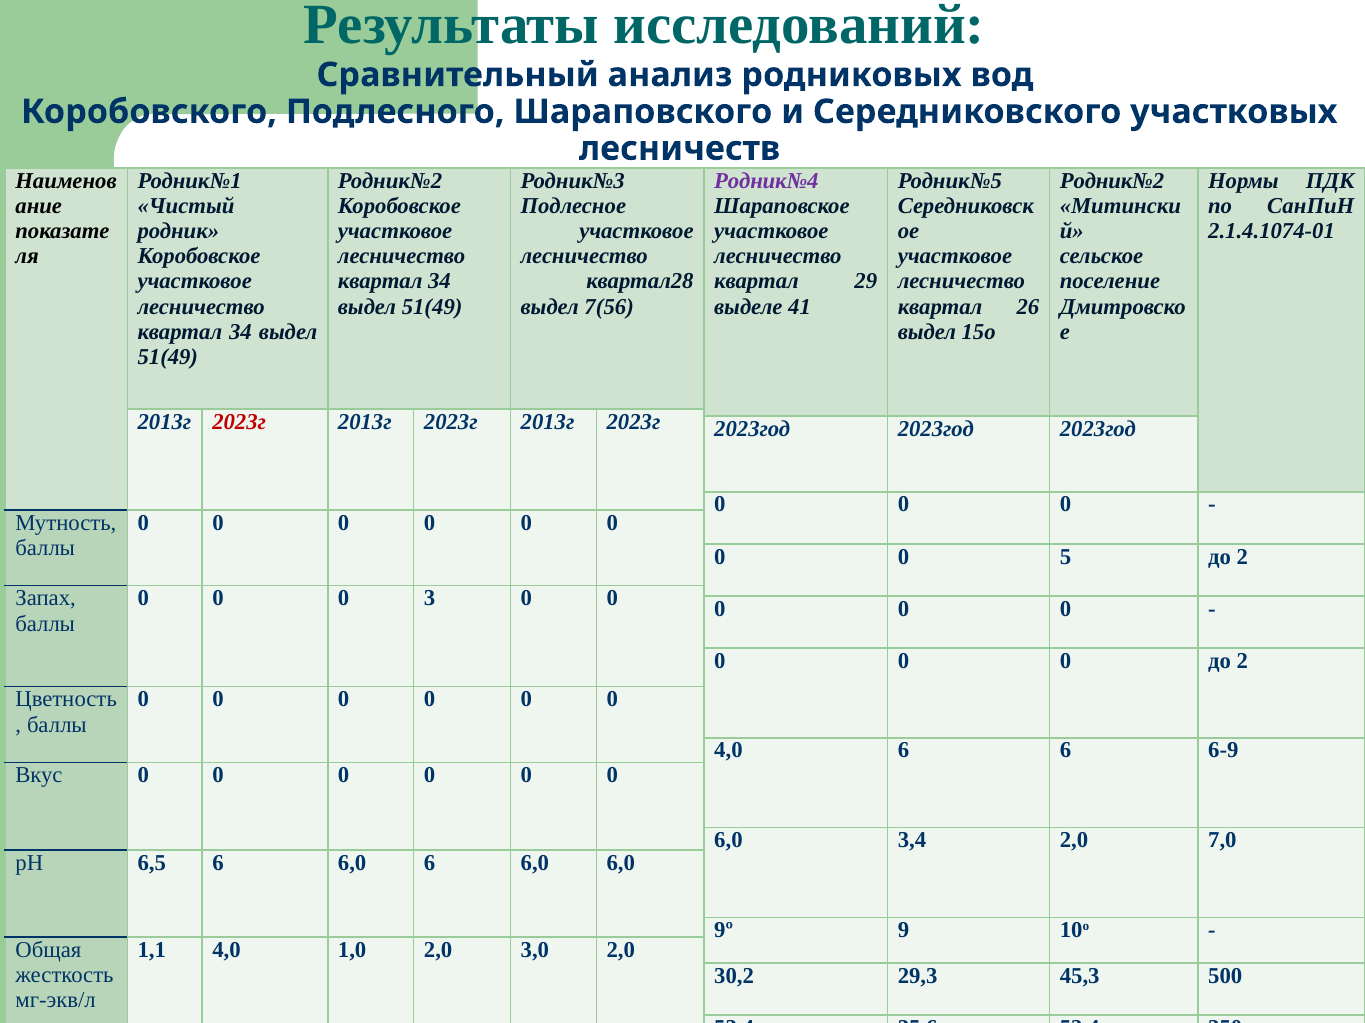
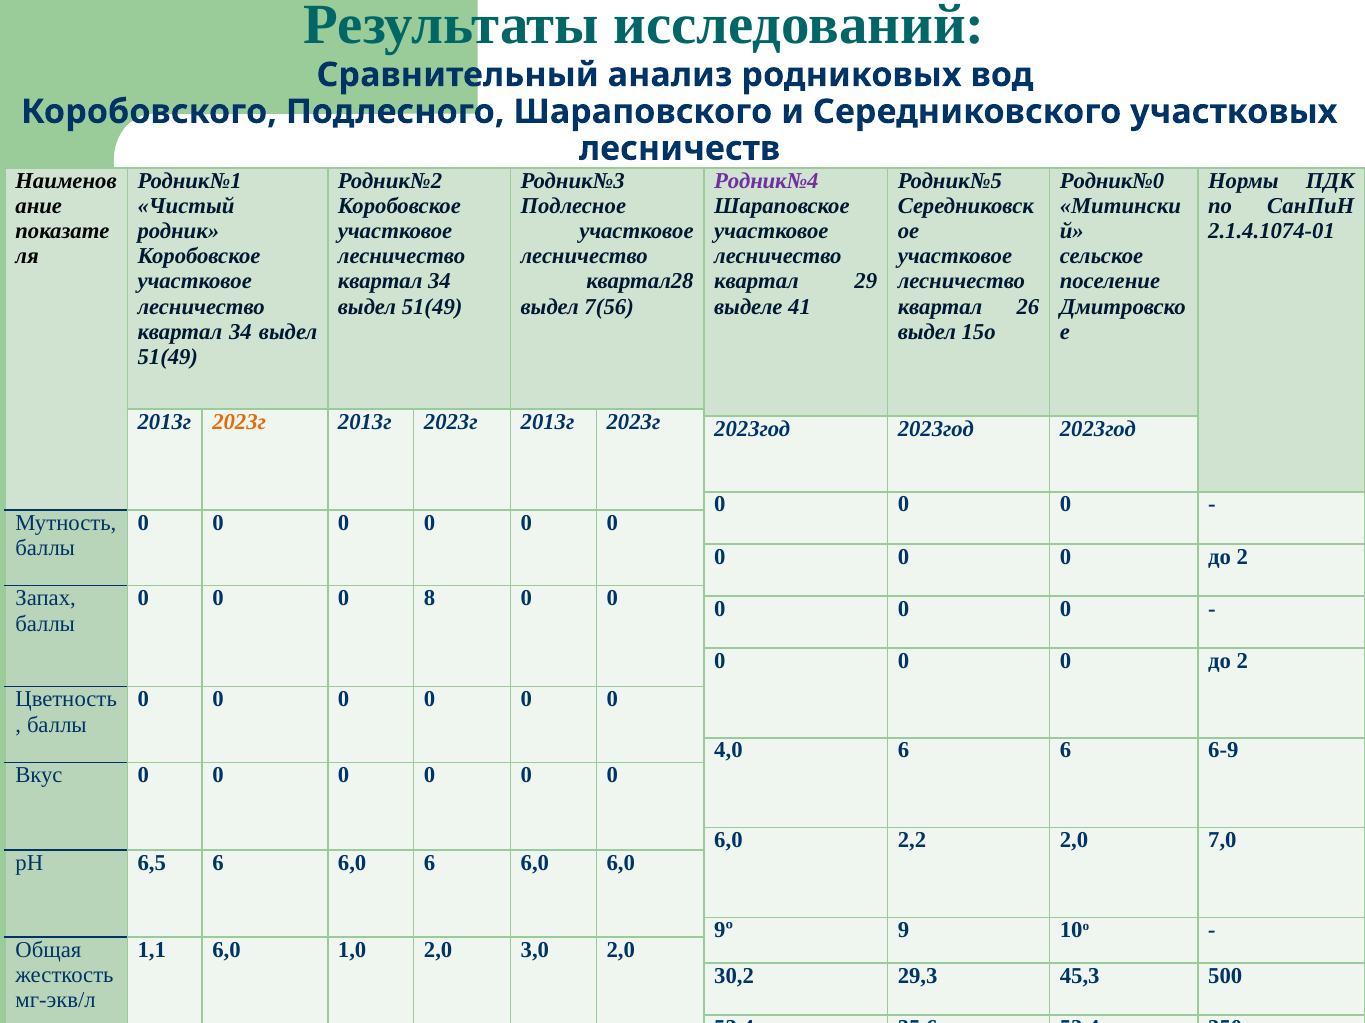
Родник№2: Родник№2 -> Родник№0 (1112, 181)
2023г colour: red -> orange (239, 422)
5: 5 -> 0 (1066, 557)
3: 3 -> 8 (430, 599)
3,4: 3,4 -> 2,2 (912, 841)
1,1 4,0: 4,0 -> 6,0 (226, 951)
